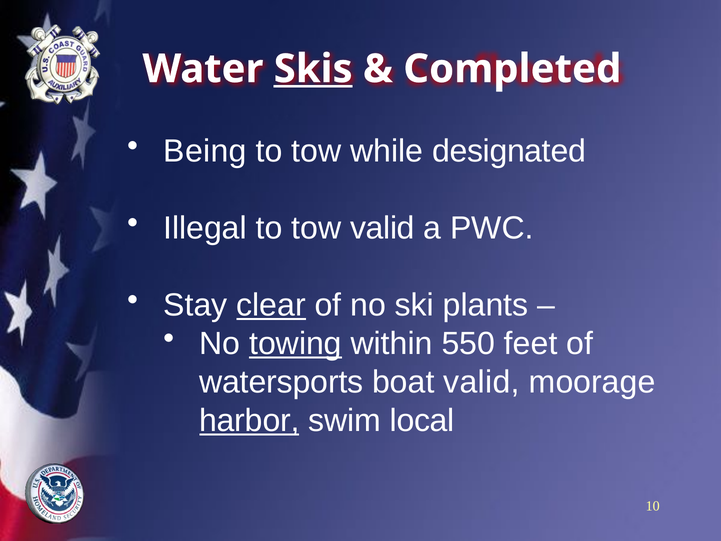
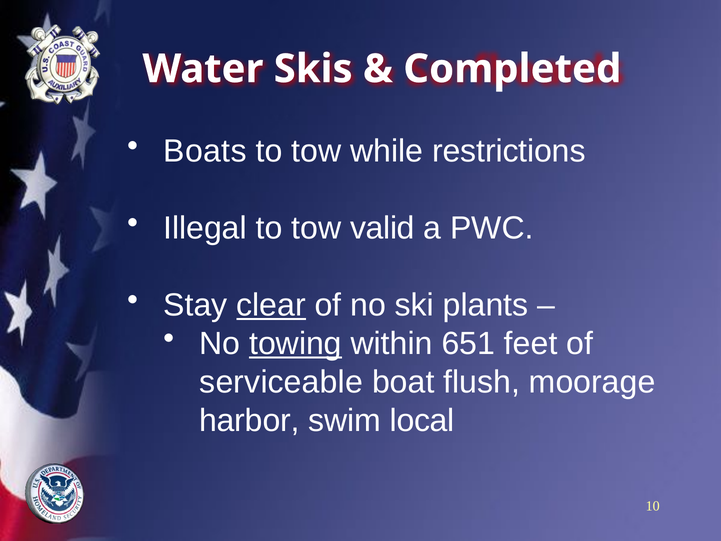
Skis underline: present -> none (313, 69)
Being: Being -> Boats (205, 151)
designated: designated -> restrictions (509, 151)
550: 550 -> 651 (468, 343)
watersports: watersports -> serviceable (281, 382)
boat valid: valid -> flush (482, 382)
harbor underline: present -> none (249, 420)
